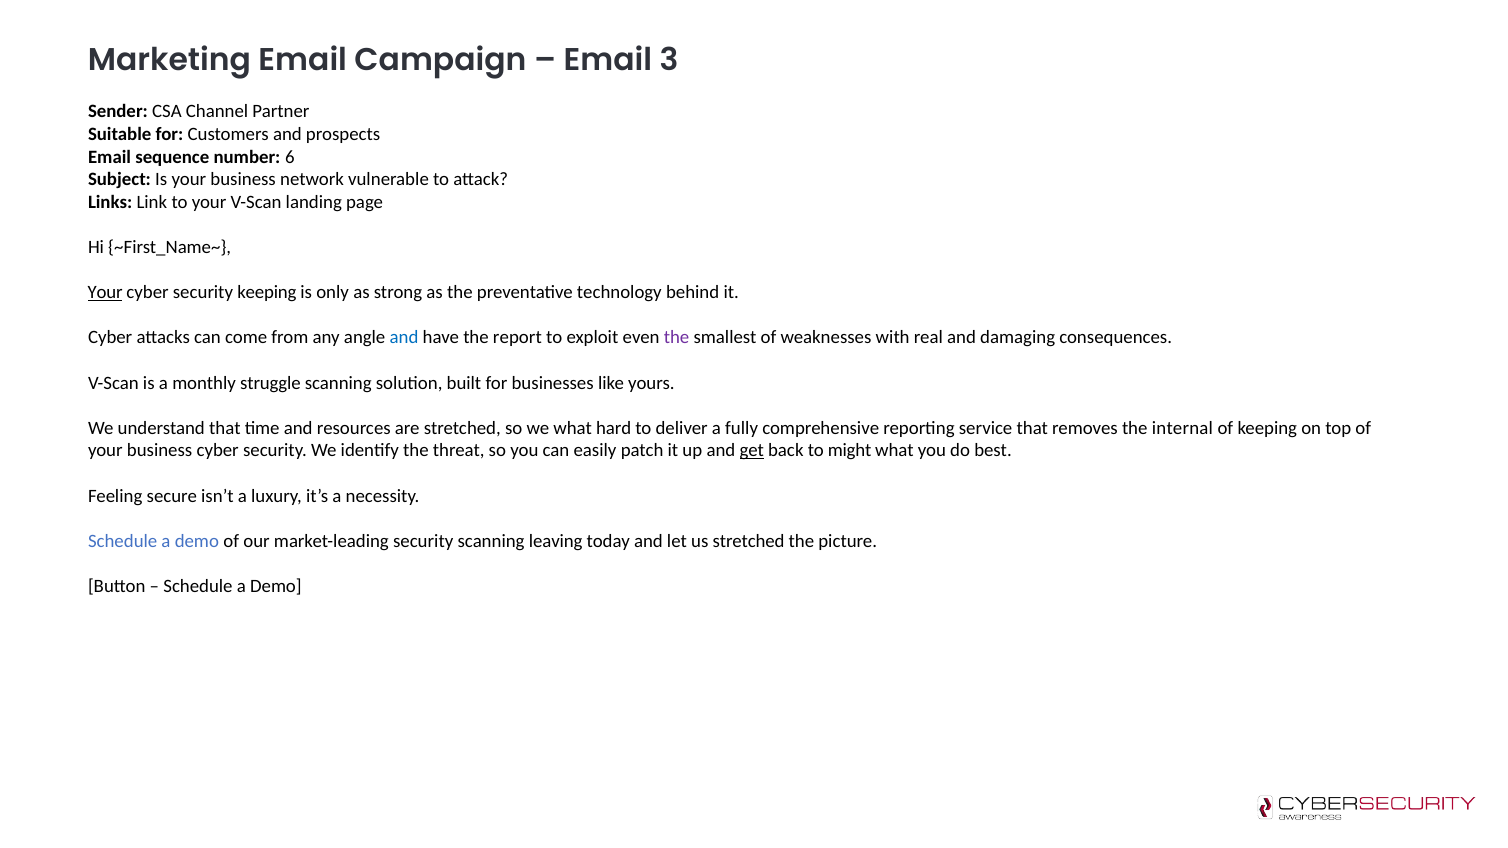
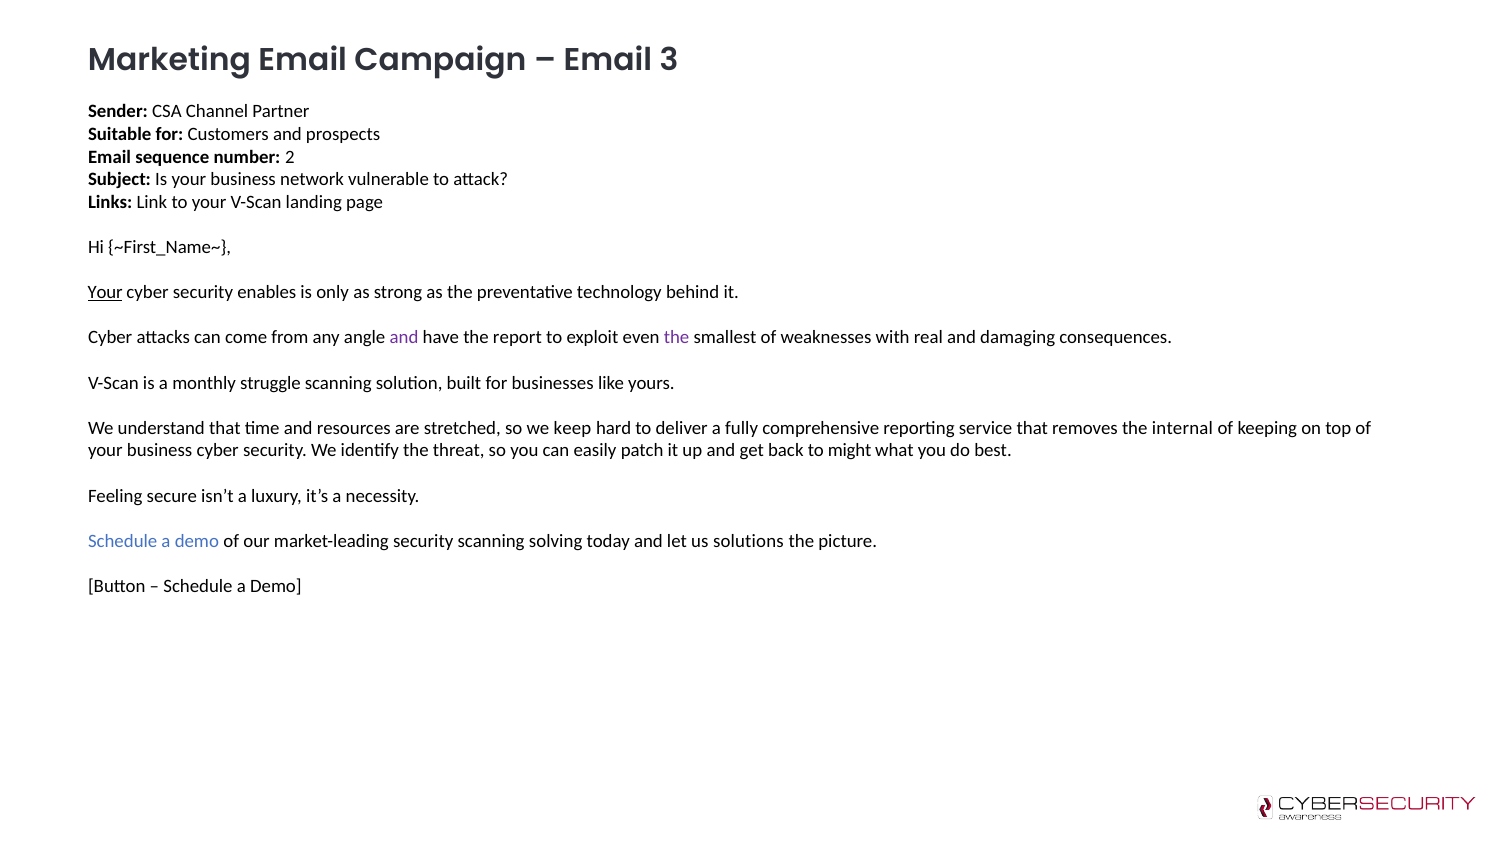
6: 6 -> 2 (290, 157)
security keeping: keeping -> enables (267, 293)
and colour: blue -> purple (404, 338)
we what: what -> keep (572, 428)
get underline: present -> none (752, 451)
leaving: leaving -> solving (556, 541)
us stretched: stretched -> solutions (748, 541)
